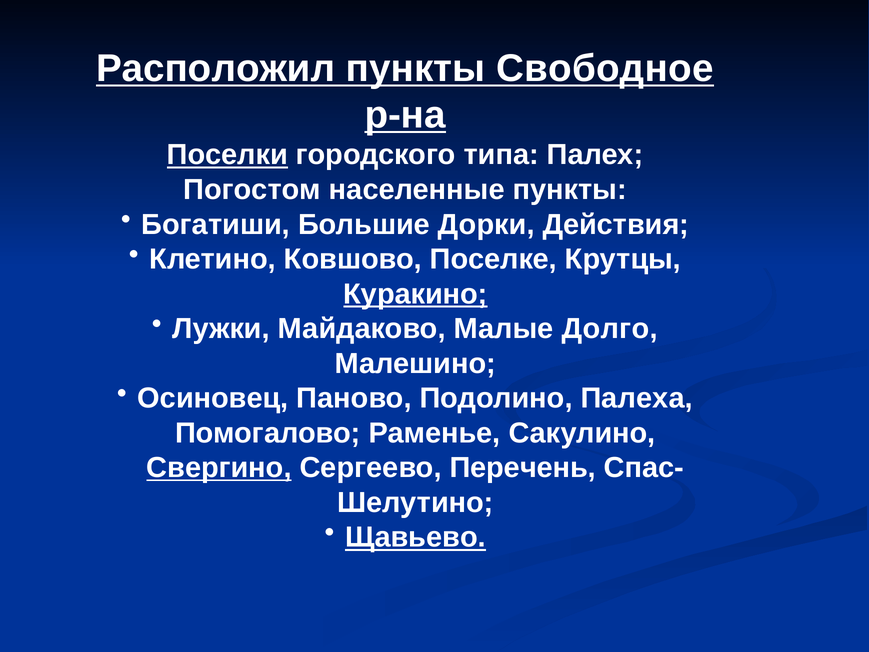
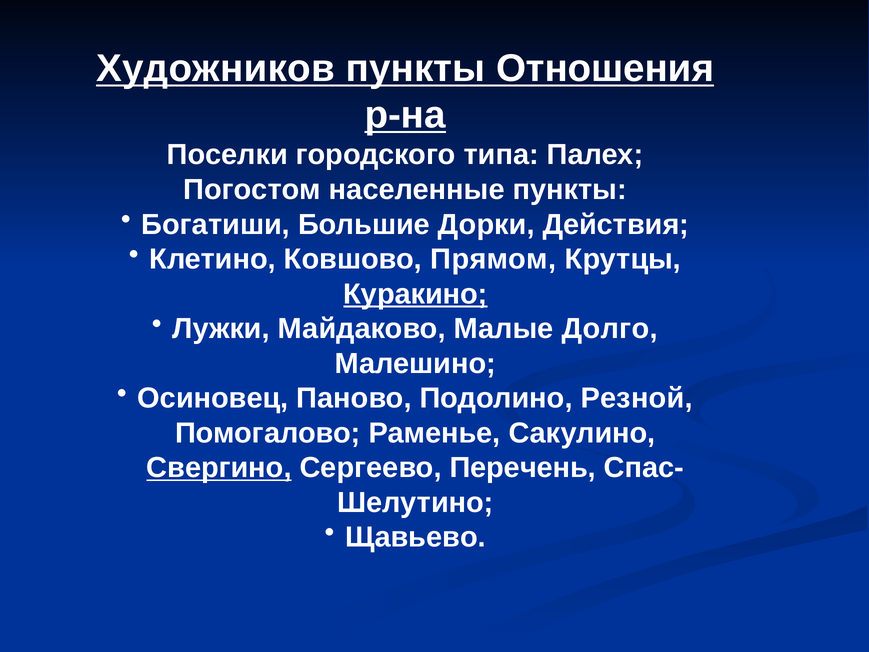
Расположил: Расположил -> Художников (215, 69)
Свободное: Свободное -> Отношения (605, 69)
Поселки underline: present -> none (227, 155)
Поселке: Поселке -> Прямом (493, 259)
Палеха: Палеха -> Резной (637, 398)
Щавьево underline: present -> none (415, 537)
